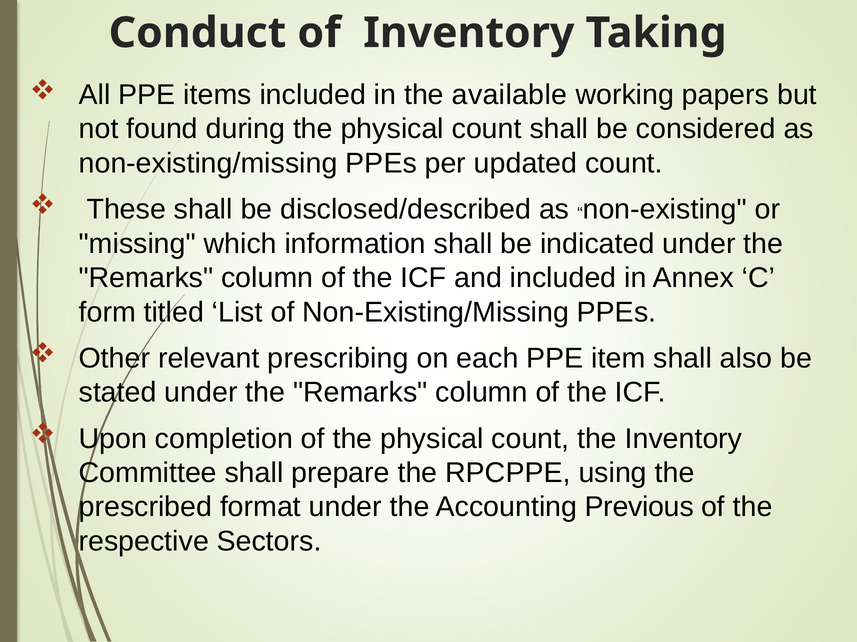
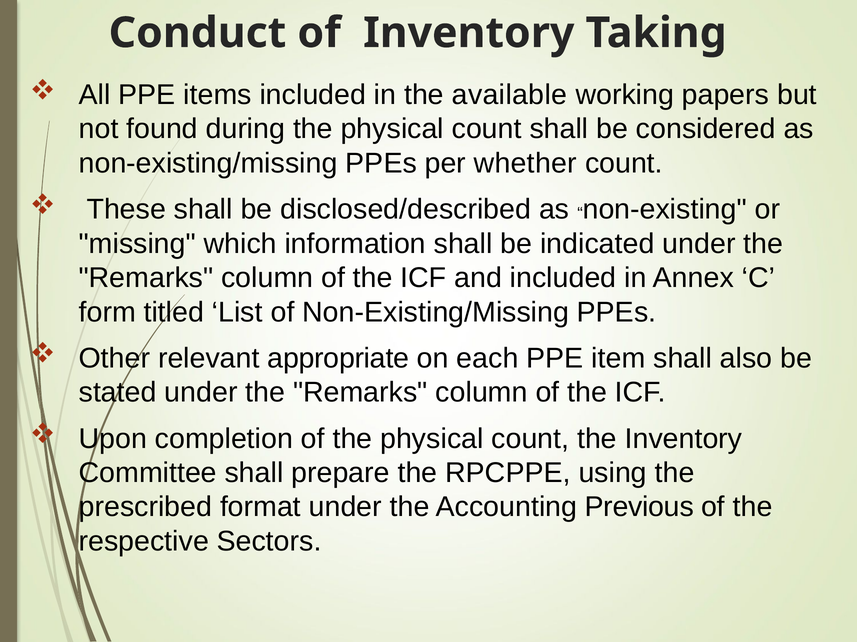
updated: updated -> whether (525, 163)
prescribing: prescribing -> appropriate (338, 359)
